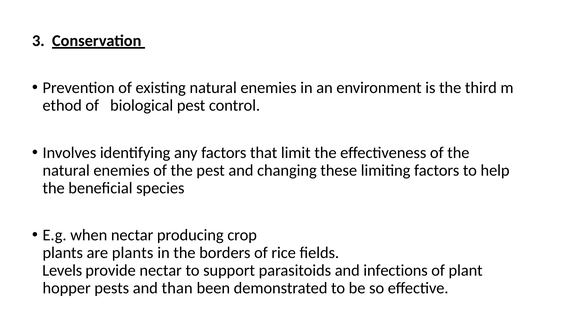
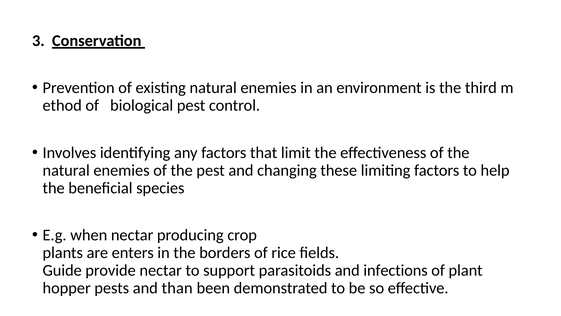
are plants: plants -> enters (133, 252)
Levels: Levels -> Guide (62, 270)
